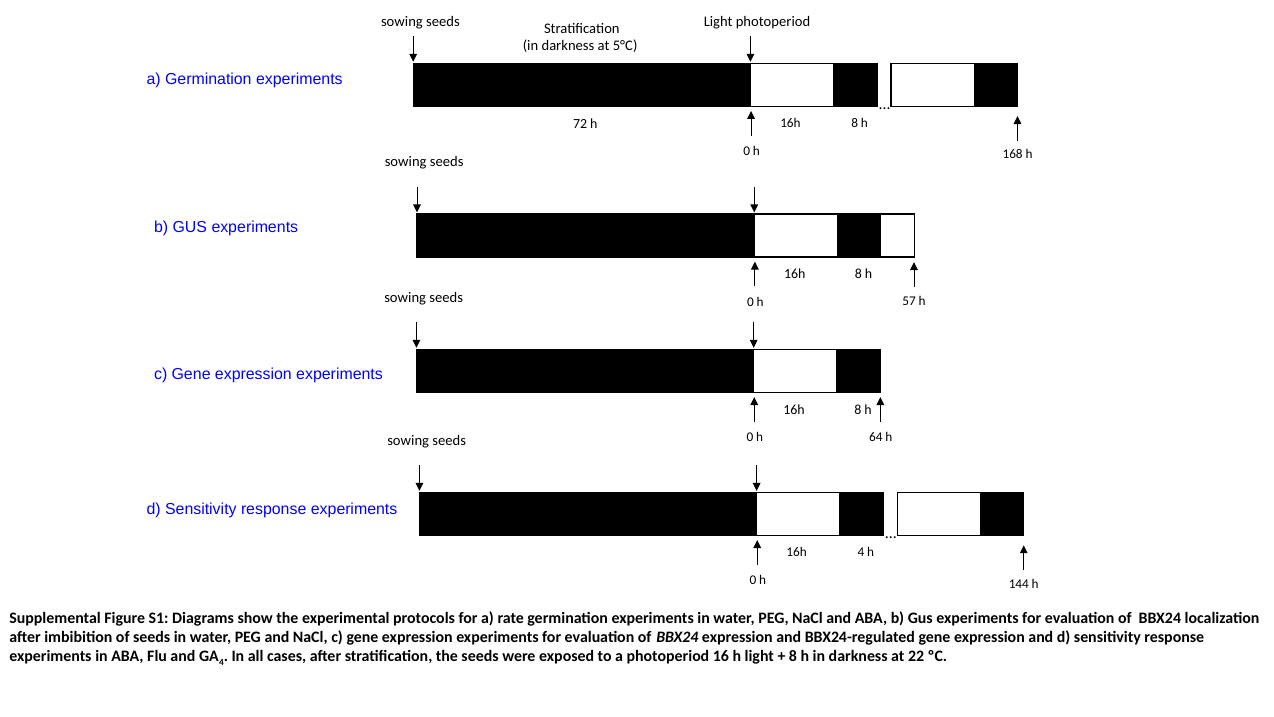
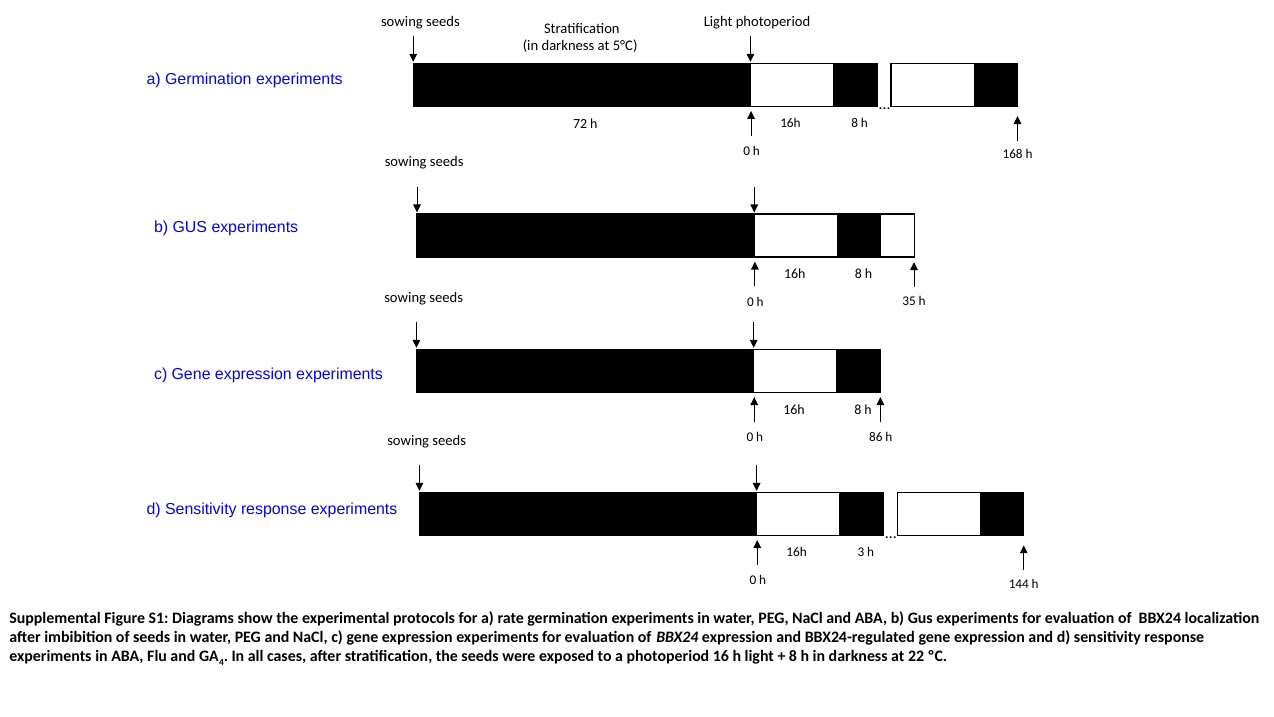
57: 57 -> 35 (909, 300)
64: 64 -> 86 (876, 437)
16h 4: 4 -> 3 (861, 552)
